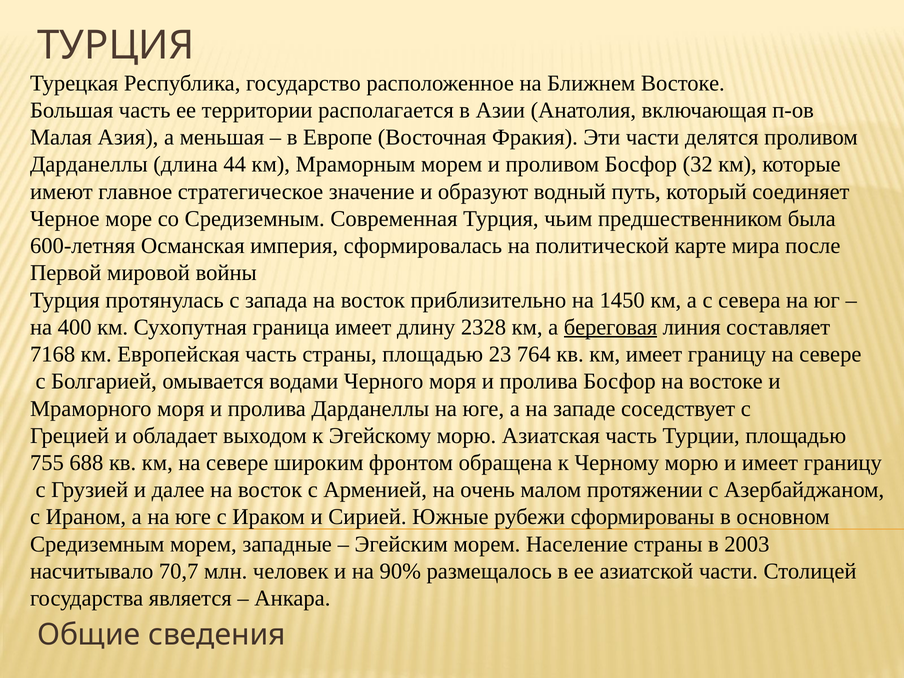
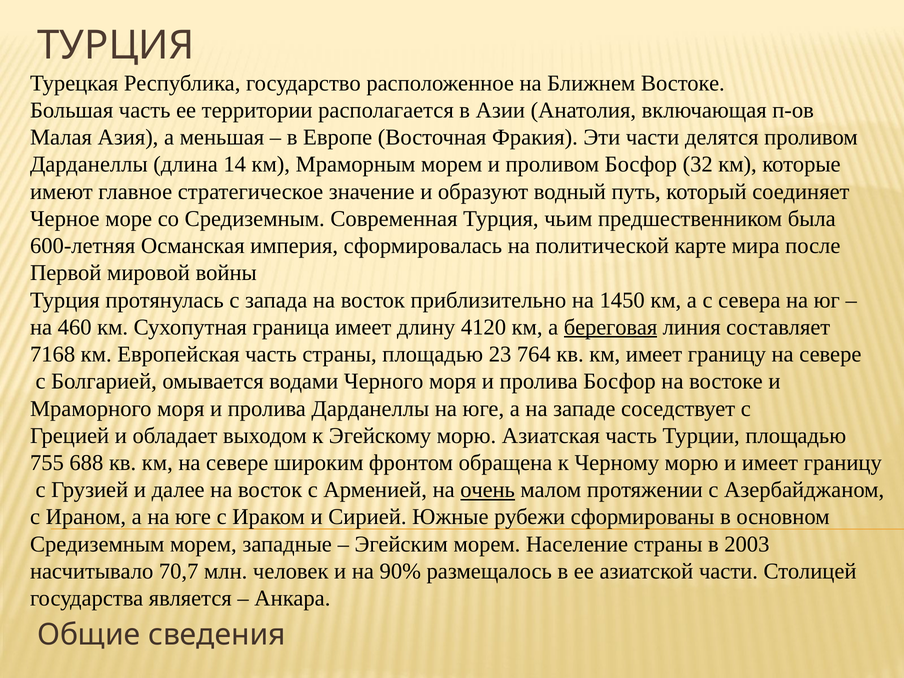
44: 44 -> 14 (235, 164)
400: 400 -> 460 (75, 327)
2328: 2328 -> 4120 (483, 327)
очень underline: none -> present (488, 490)
